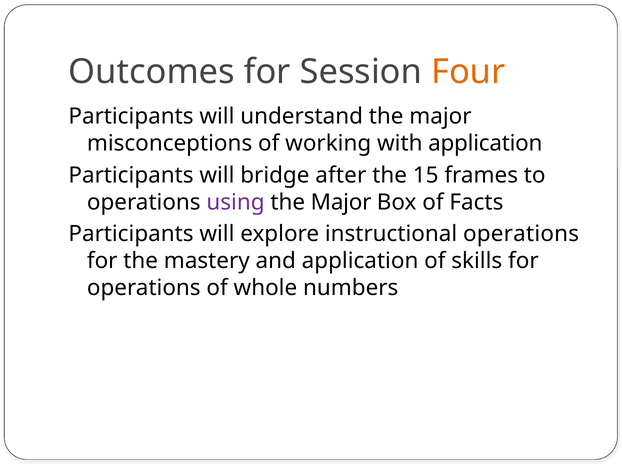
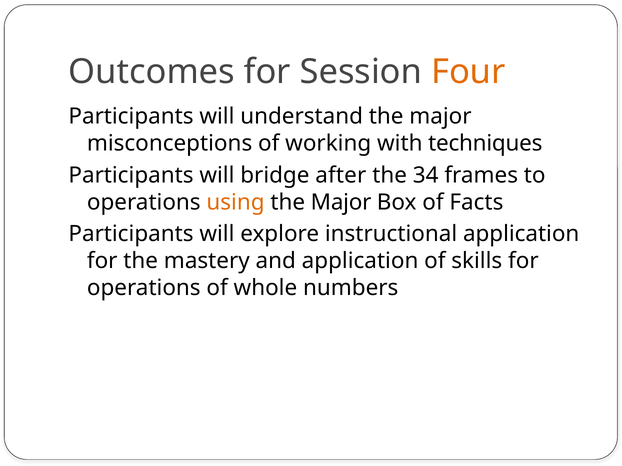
with application: application -> techniques (485, 144)
15: 15 -> 34 (426, 175)
using colour: purple -> orange (236, 202)
instructional operations: operations -> application (521, 234)
